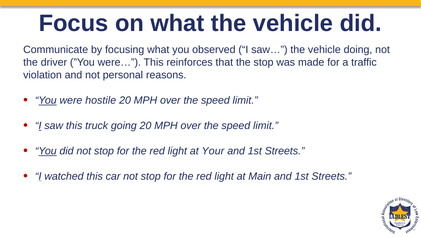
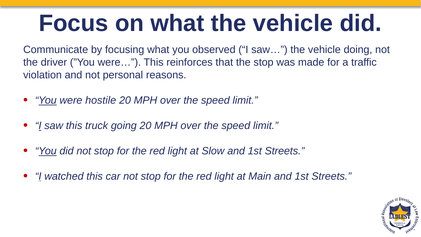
Your: Your -> Slow (213, 151)
